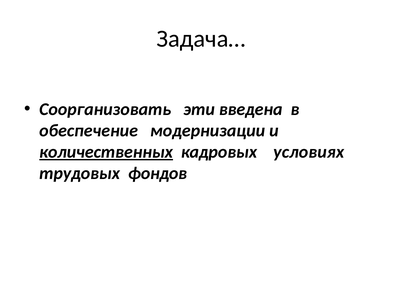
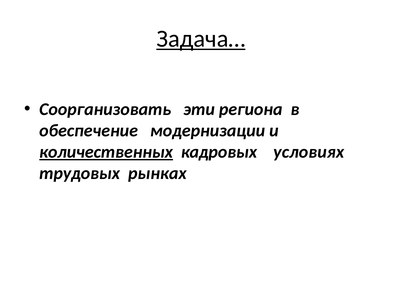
Задача… underline: none -> present (201, 39)
введена: введена -> региона (251, 109)
фондов: фондов -> рынках (157, 174)
